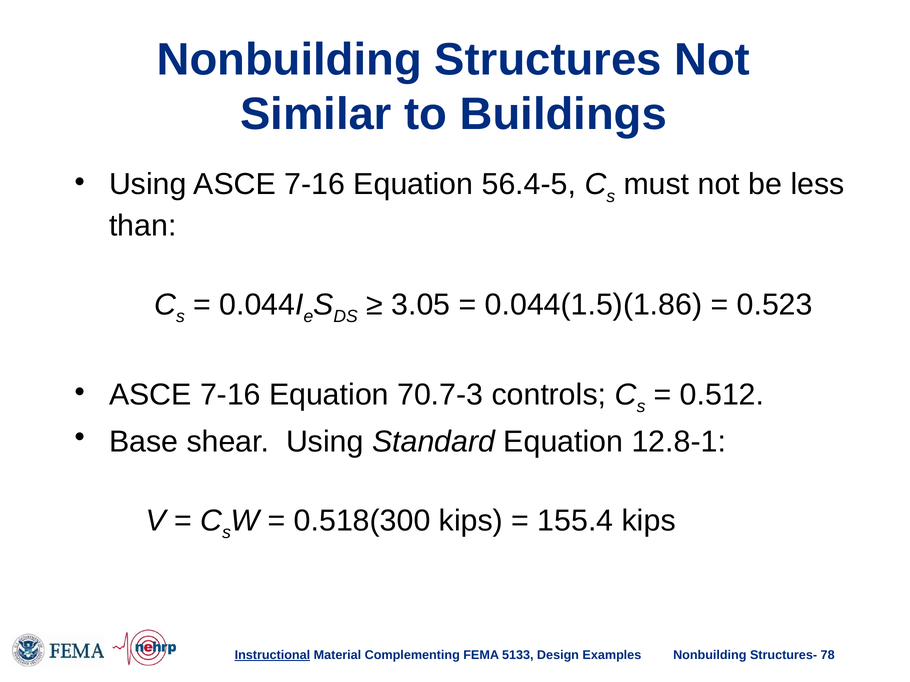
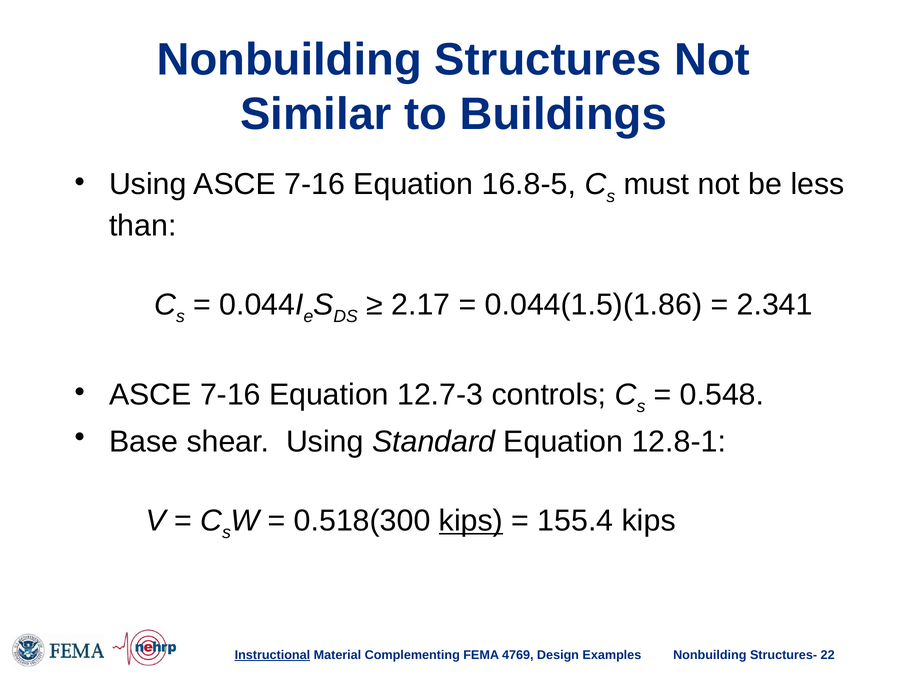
56.4-5: 56.4-5 -> 16.8-5 (529, 185)
3.05: 3.05 -> 2.17 (421, 305)
0.523: 0.523 -> 2.341 (775, 305)
70.7-3: 70.7-3 -> 12.7-3 (440, 395)
0.512: 0.512 -> 0.548 (722, 395)
kips underline: none -> present (471, 521)
5133: 5133 -> 4769 (518, 656)
78: 78 -> 22 (828, 656)
